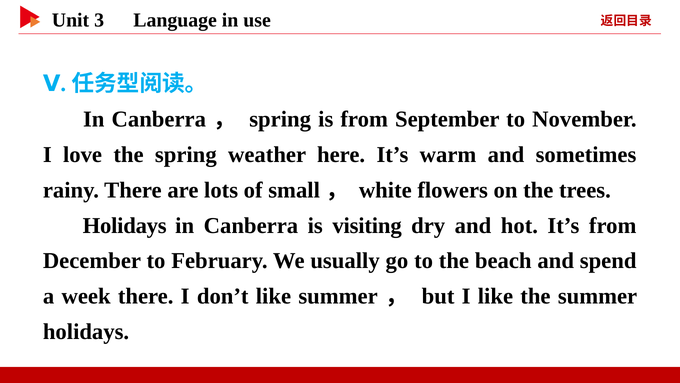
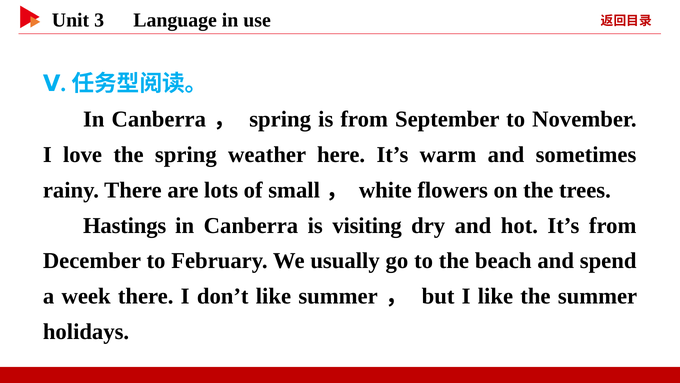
Holidays: Holidays -> Hastings (125, 225)
